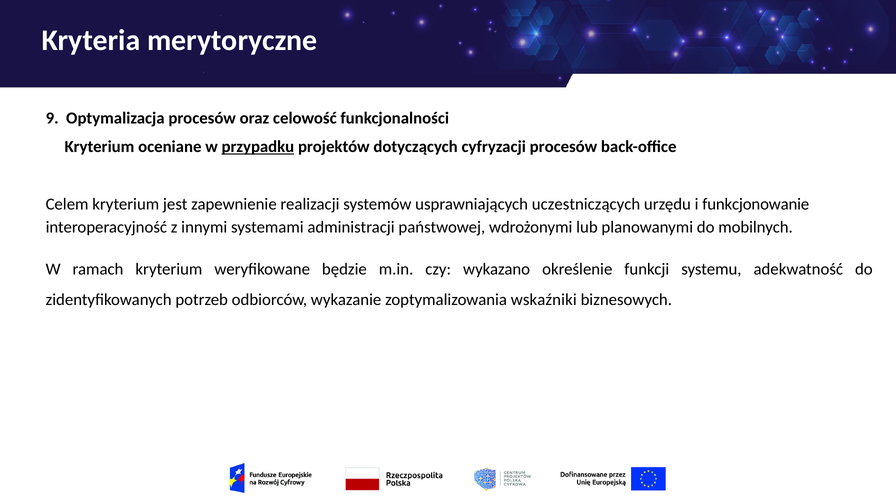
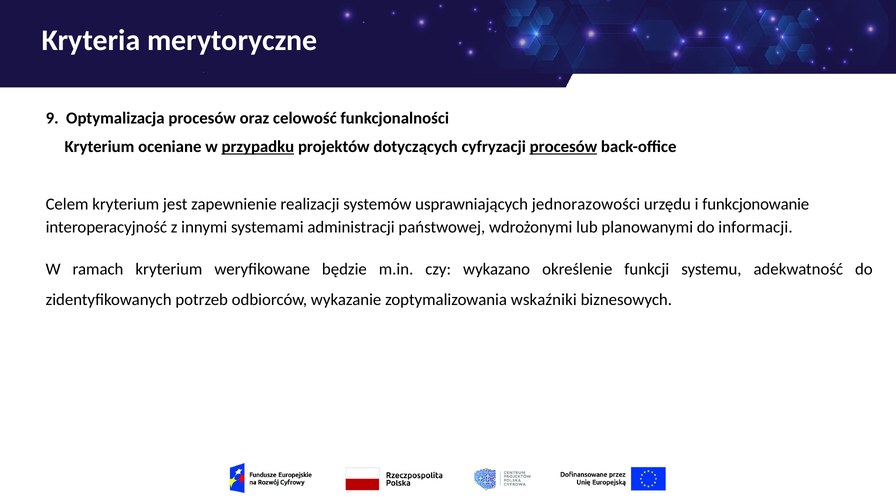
procesów underline: none -> present (563, 147)
uczestniczących: uczestniczących -> jednorazowości (586, 204)
mobilnych: mobilnych -> informacji (755, 227)
